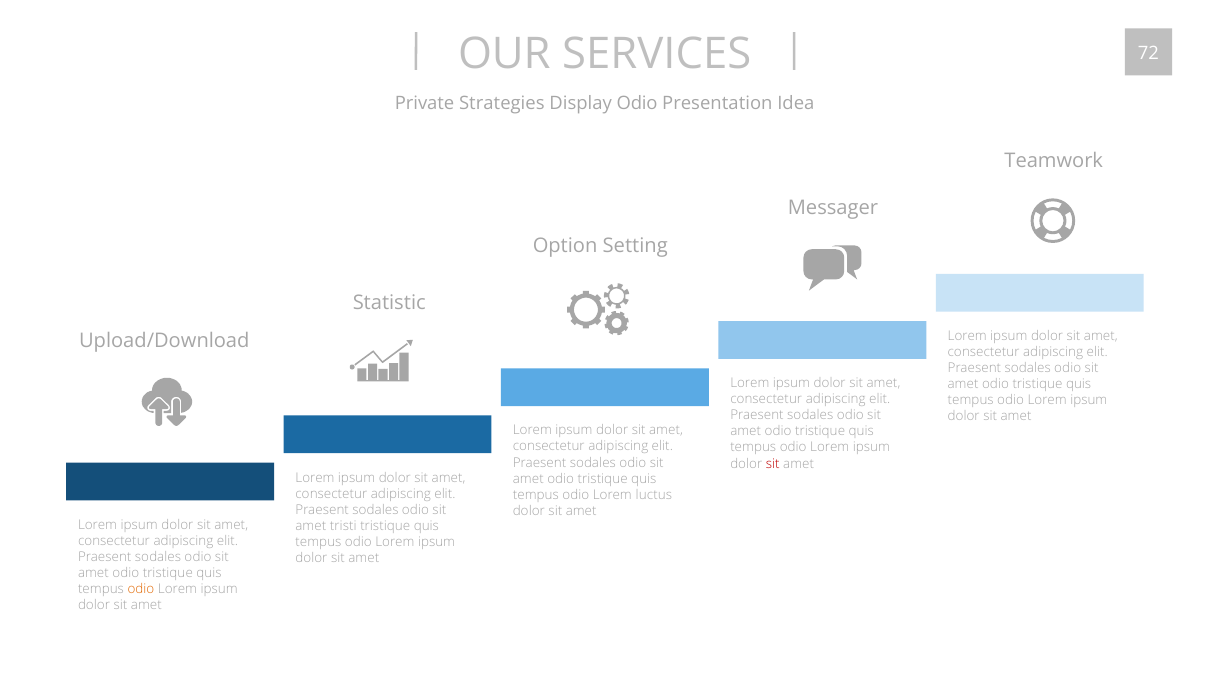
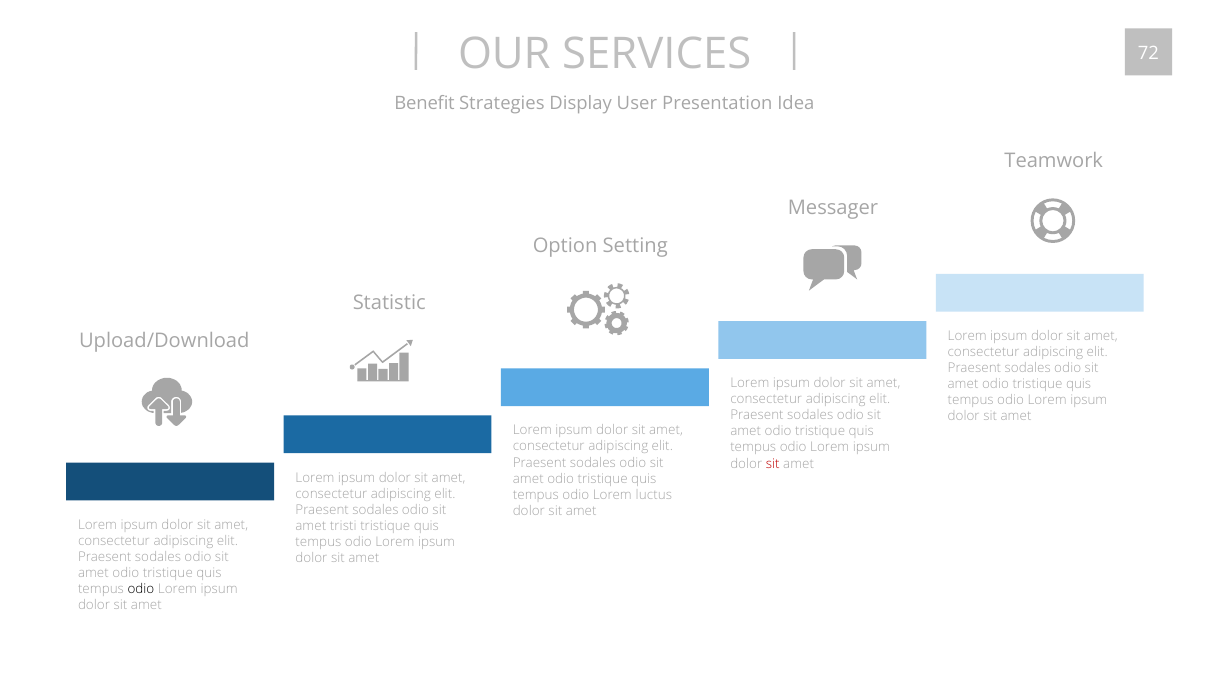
Private: Private -> Benefit (425, 103)
Display Odio: Odio -> User (637, 103)
odio colour: orange -> black (141, 590)
